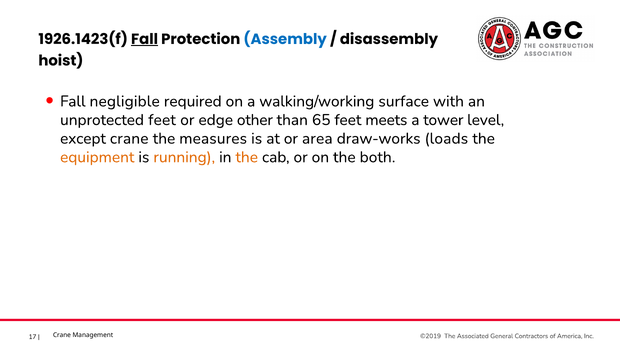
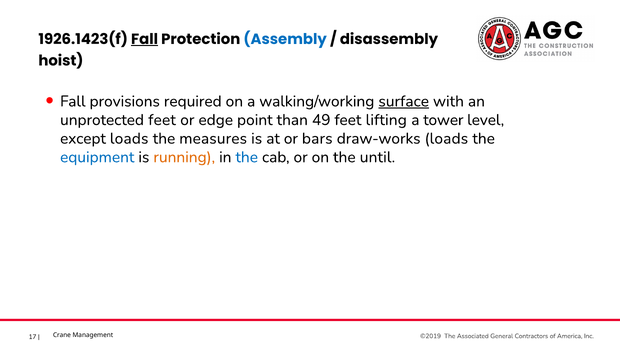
negligible: negligible -> provisions (125, 101)
surface underline: none -> present (404, 101)
other: other -> point (255, 120)
65: 65 -> 49 (321, 120)
meets: meets -> lifting (386, 120)
except crane: crane -> loads (129, 138)
area: area -> bars (317, 138)
equipment colour: orange -> blue (97, 157)
the colour: orange -> blue (247, 157)
both: both -> until (377, 157)
